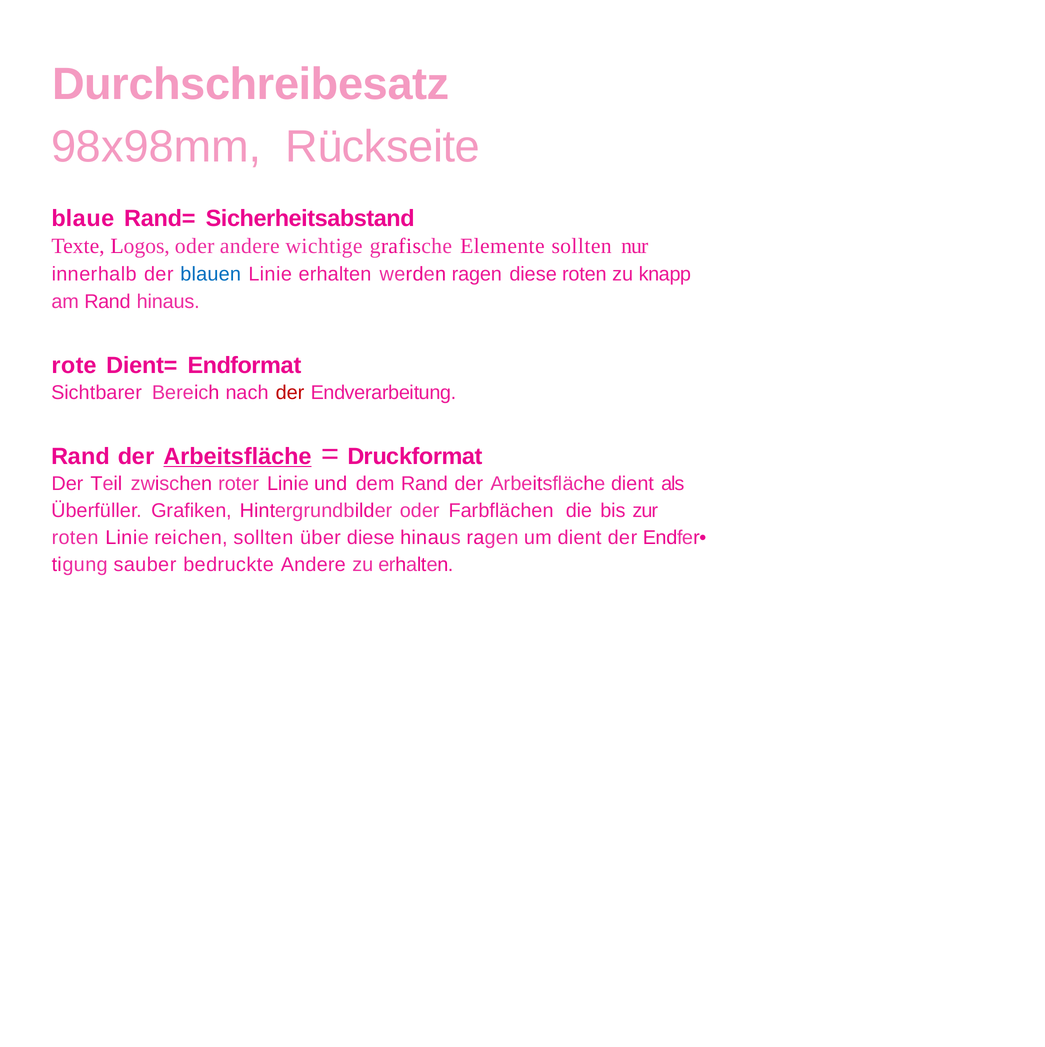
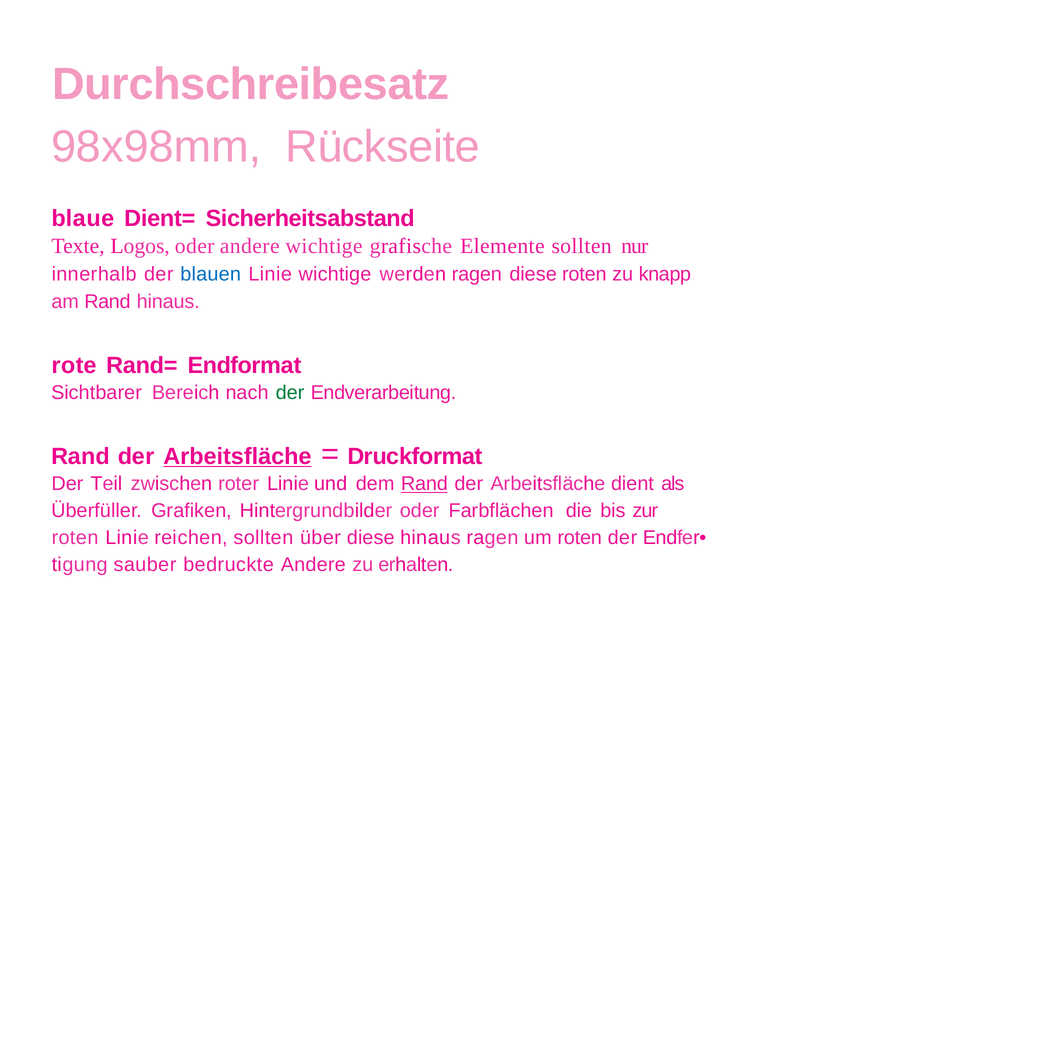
Rand=: Rand= -> Dient= (160, 218)
Linie erhalten: erhalten -> wichtige (335, 274)
Dient=: Dient= -> Rand= (142, 366)
der colour: red -> green (290, 393)
Rand underline: none -> present (424, 484)
um dient: dient -> roten (580, 538)
